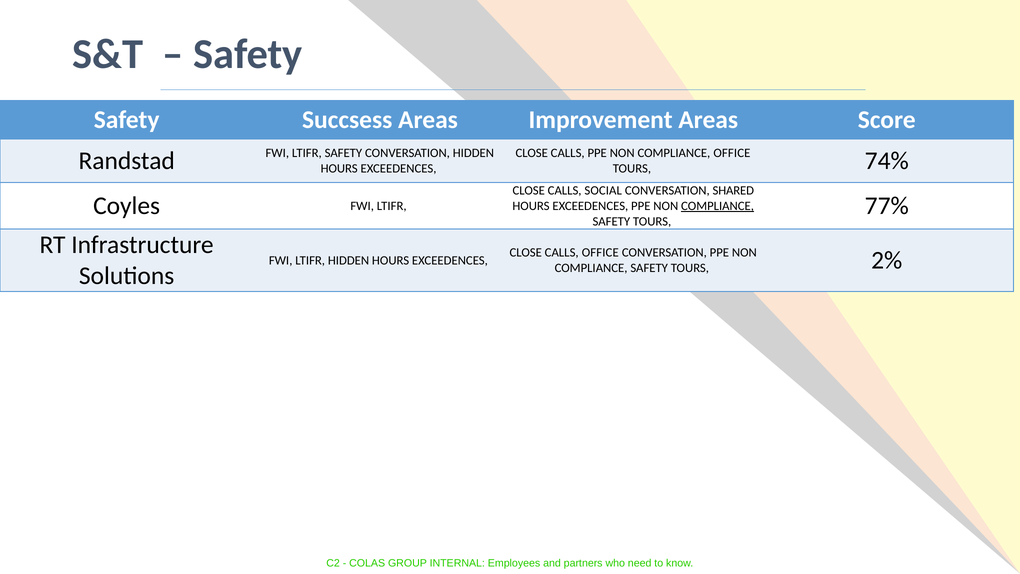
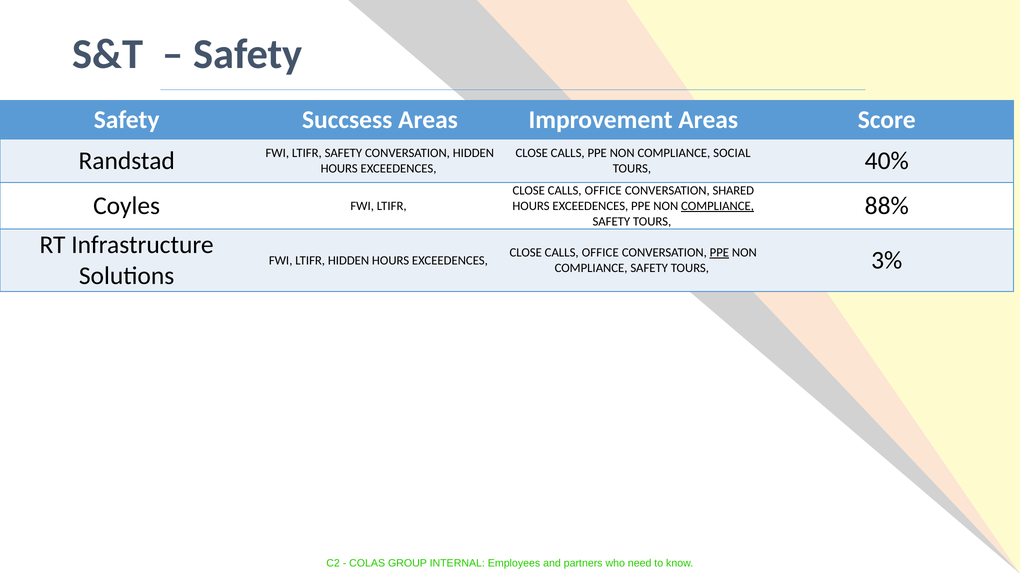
COMPLIANCE OFFICE: OFFICE -> SOCIAL (732, 153)
74%: 74% -> 40% (887, 161)
SOCIAL: SOCIAL -> OFFICE (603, 190)
77%: 77% -> 88% (887, 206)
PPE underline: none -> present (719, 252)
2%: 2% -> 3% (887, 260)
